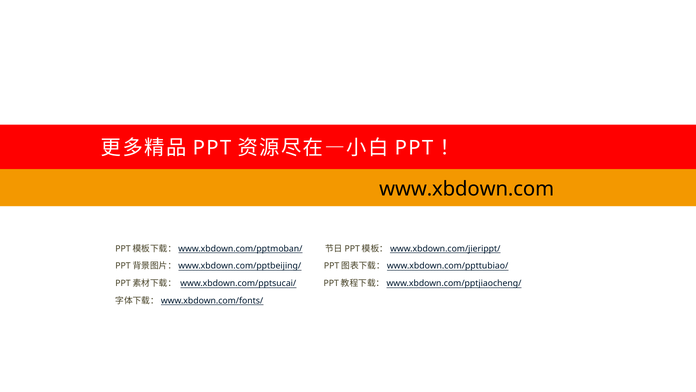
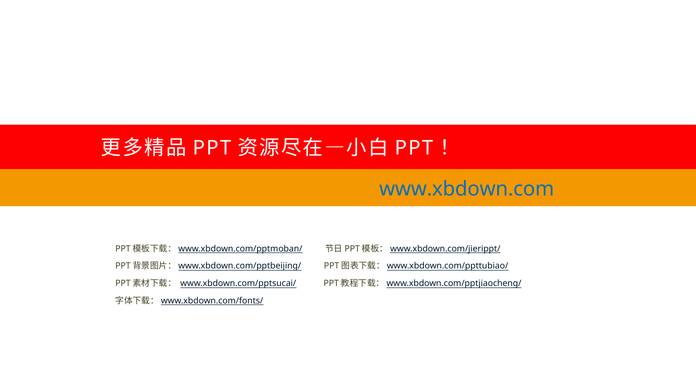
www.xbdown.com colour: black -> blue (467, 189)
